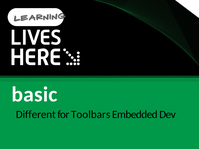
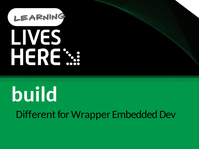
basic: basic -> build (34, 95)
Toolbars: Toolbars -> Wrapper (91, 115)
